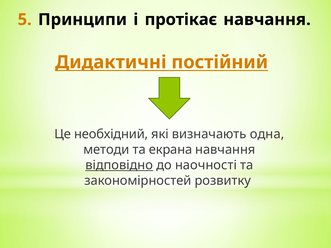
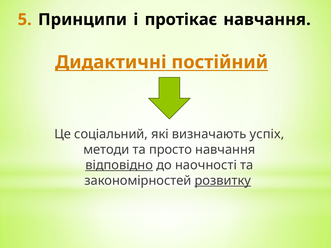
необхідний: необхідний -> соціальний (111, 134)
одна: одна -> успіх (267, 134)
екрана: екрана -> просто (171, 150)
розвитку underline: none -> present (223, 181)
